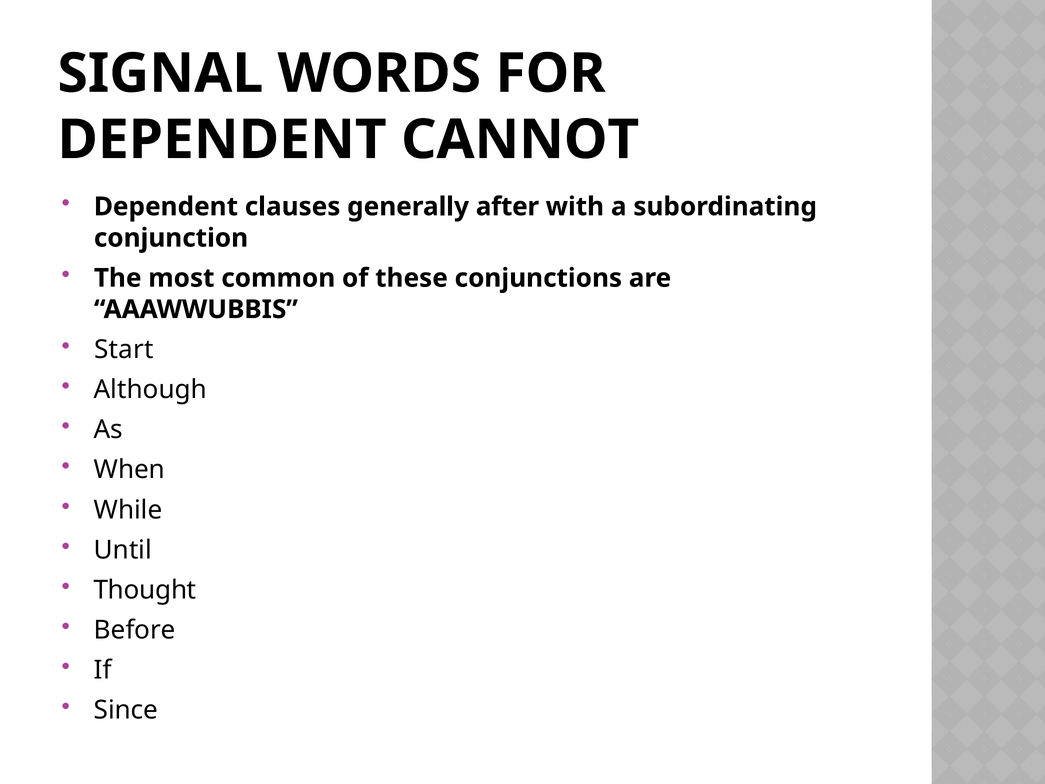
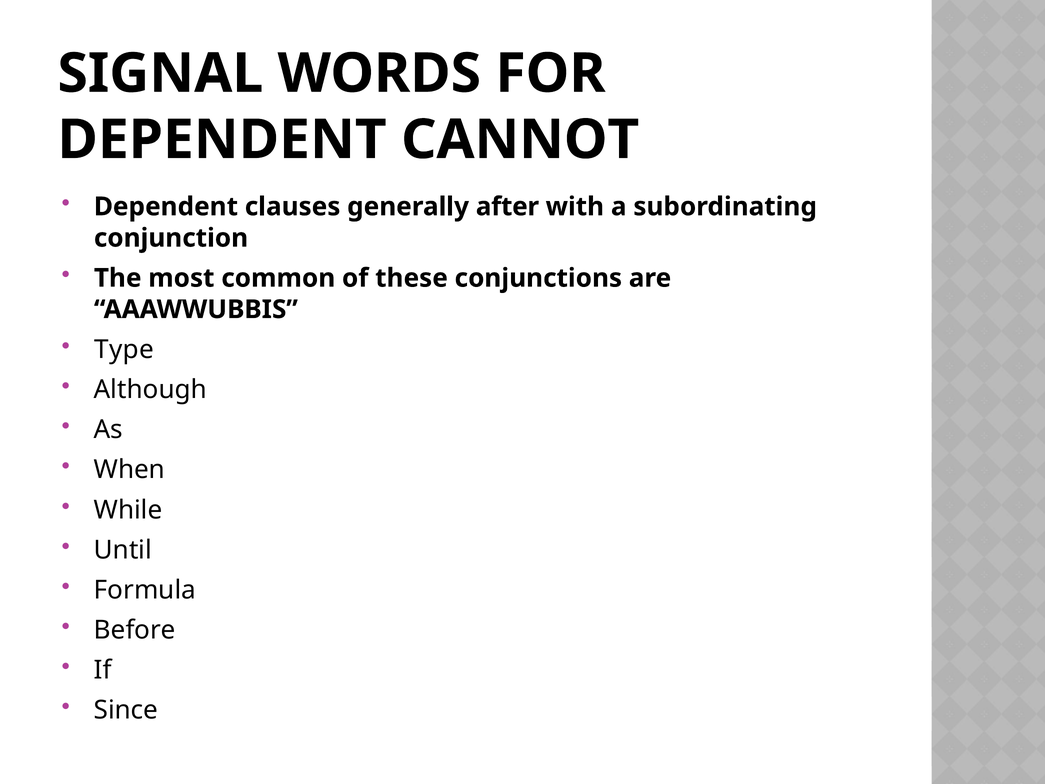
Start: Start -> Type (124, 349)
Thought: Thought -> Formula (145, 590)
